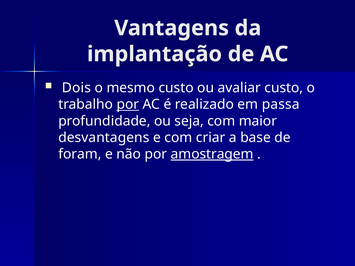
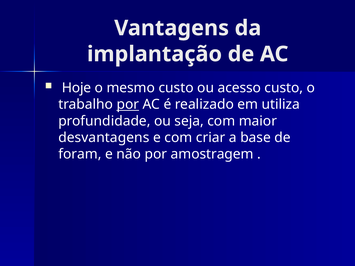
Dois: Dois -> Hoje (77, 88)
avaliar: avaliar -> acesso (239, 88)
passa: passa -> utiliza (281, 105)
amostragem underline: present -> none (212, 154)
